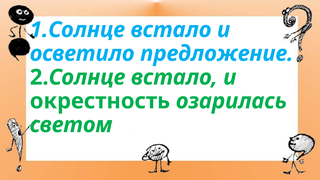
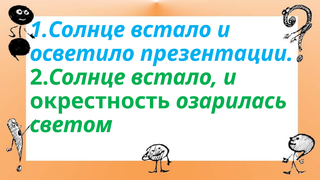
предложение: предложение -> презентации (217, 54)
